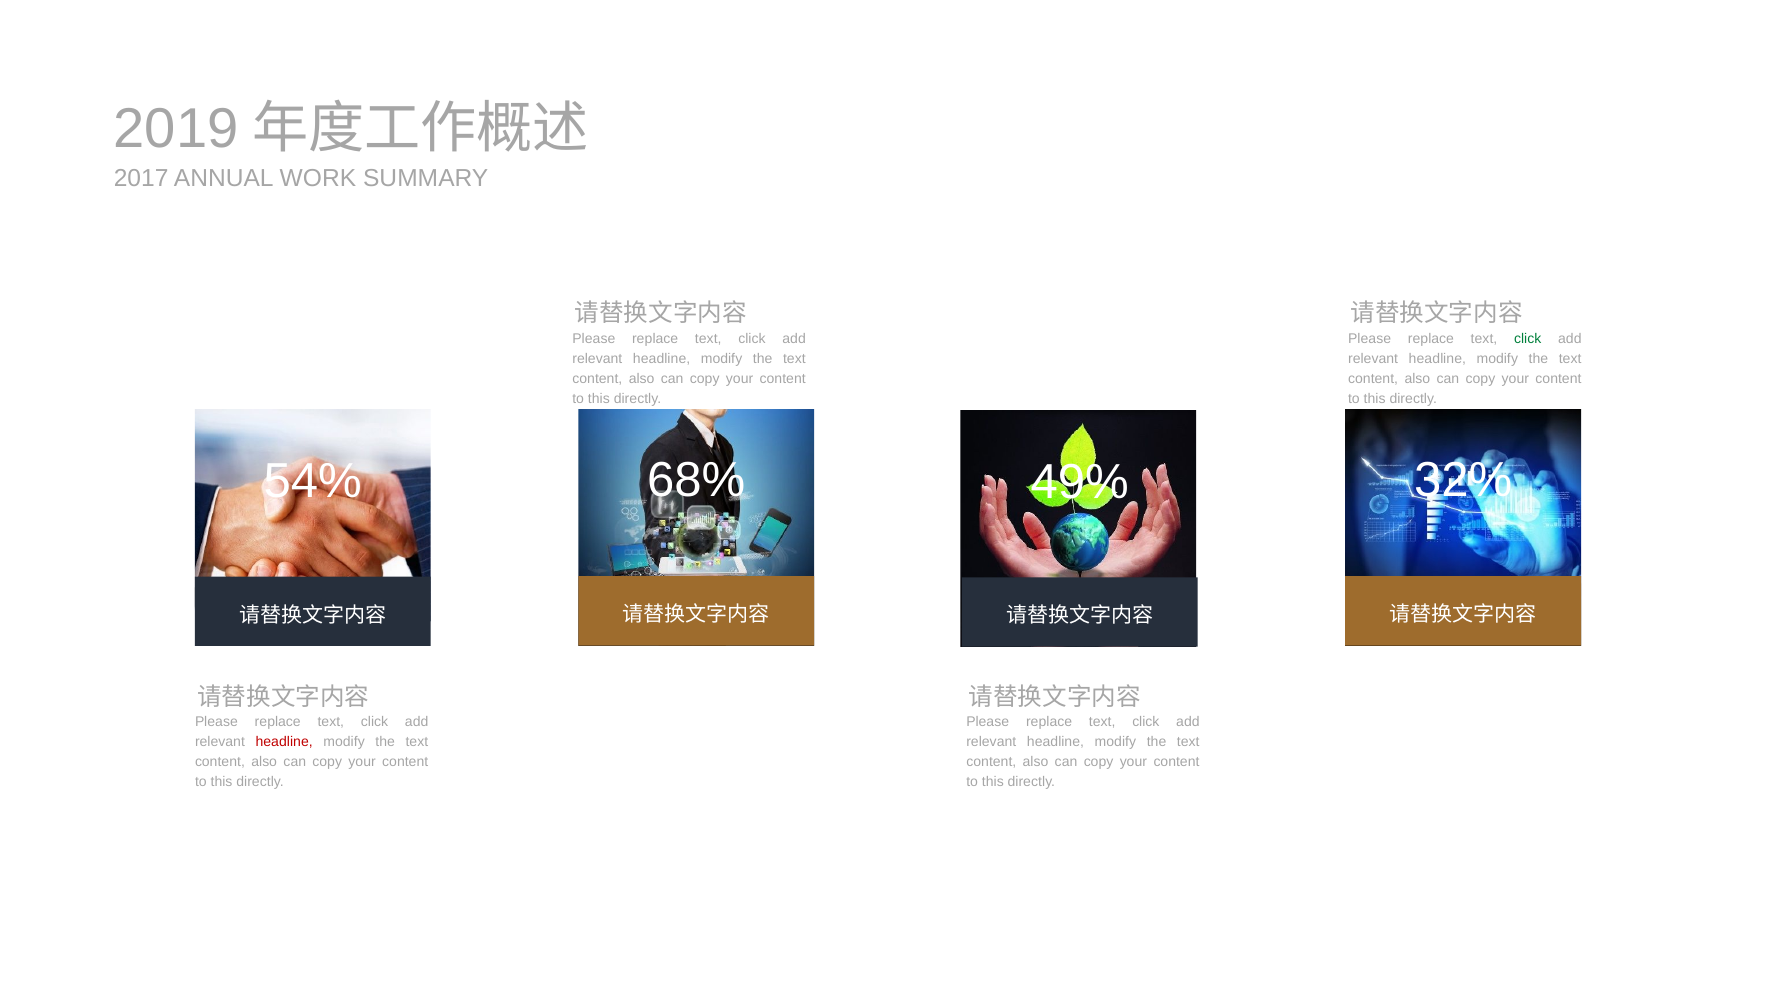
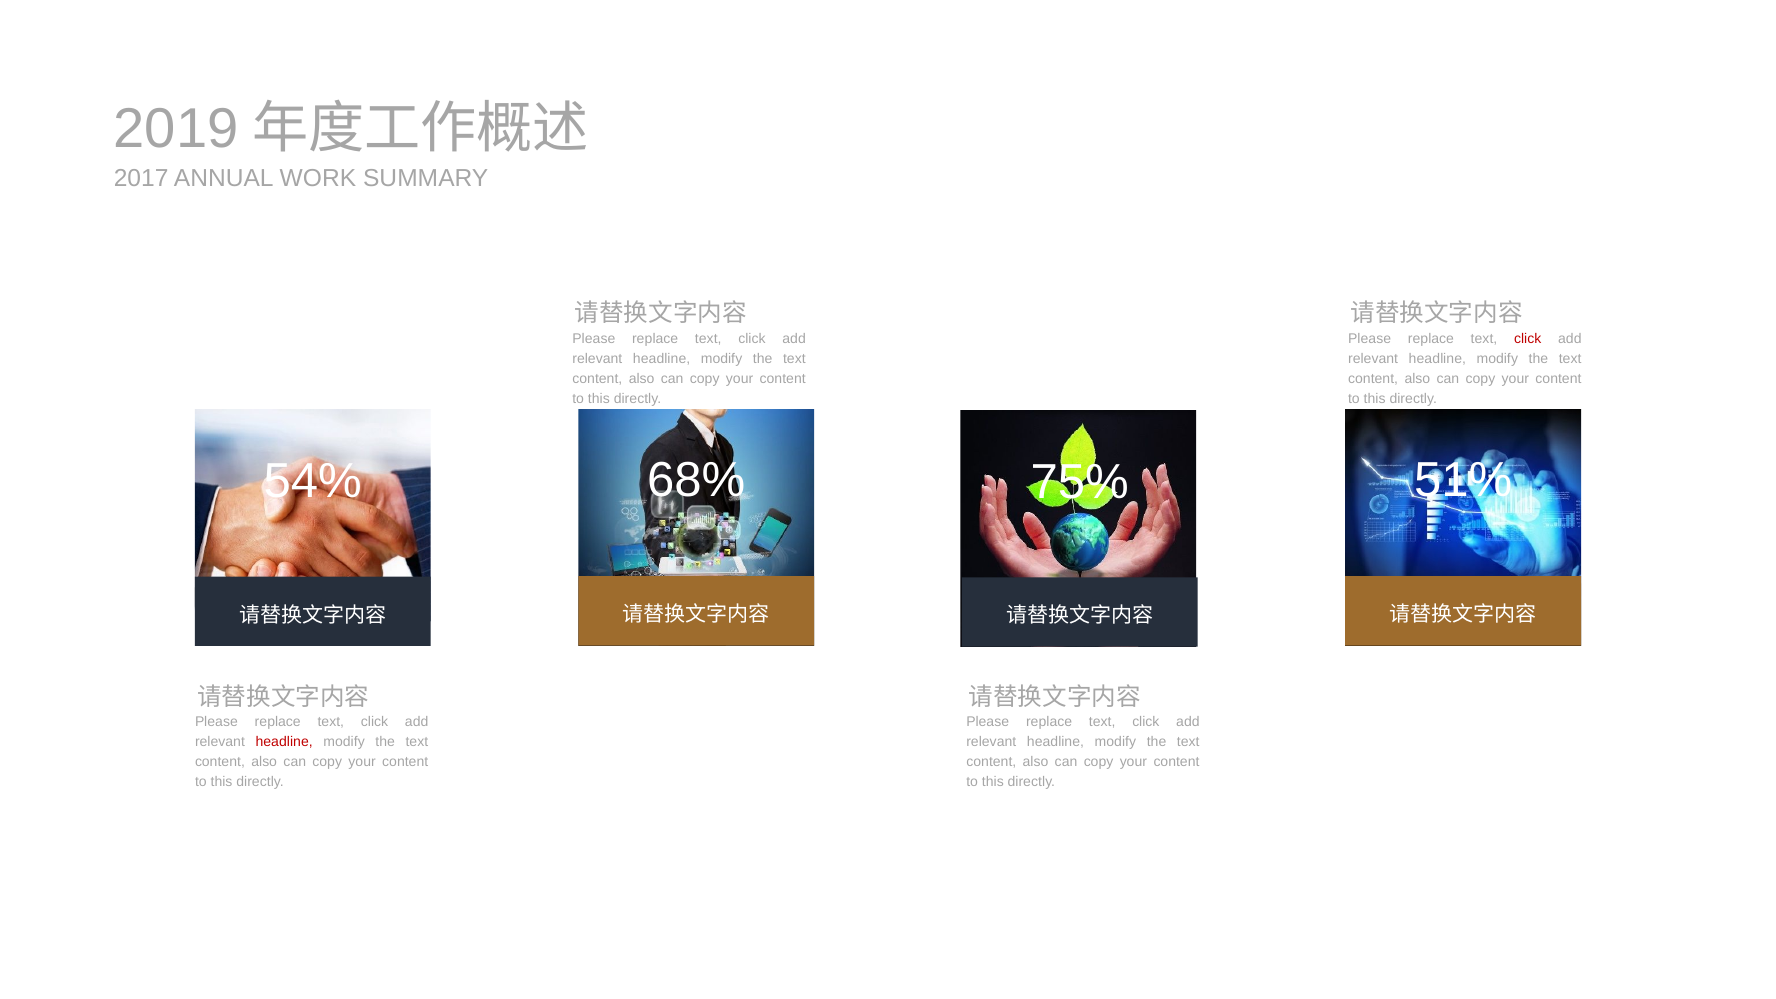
click colour: green -> red (1528, 339)
32%: 32% -> 51% (1463, 481)
49%: 49% -> 75% (1080, 482)
